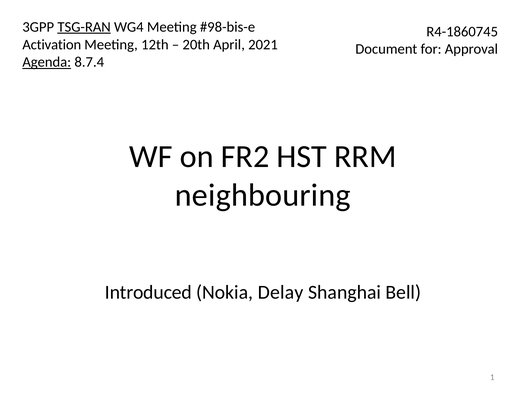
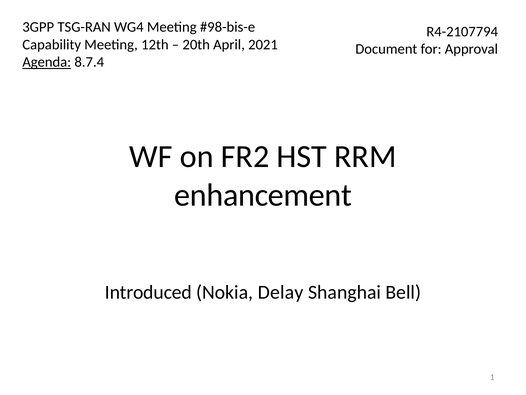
TSG-RAN underline: present -> none (84, 27)
R4-1860745: R4-1860745 -> R4-2107794 (462, 31)
Activation: Activation -> Capability (52, 44)
neighbouring: neighbouring -> enhancement (263, 195)
